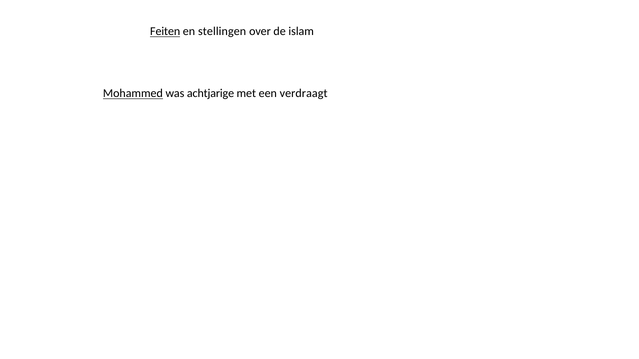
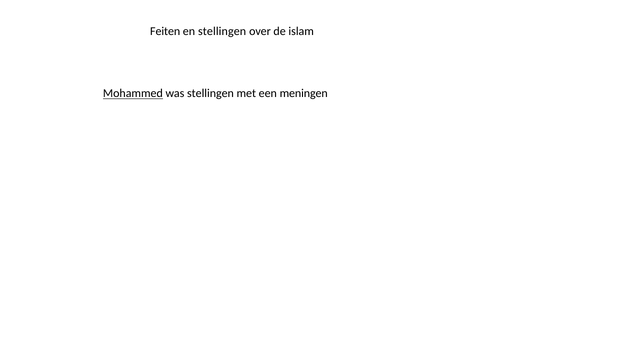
Feiten underline: present -> none (165, 32)
was achtjarige: achtjarige -> stellingen (210, 94)
verdraagt: verdraagt -> meningen (304, 94)
